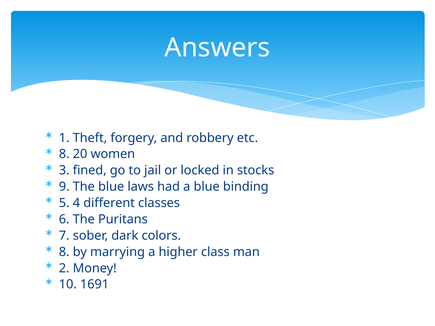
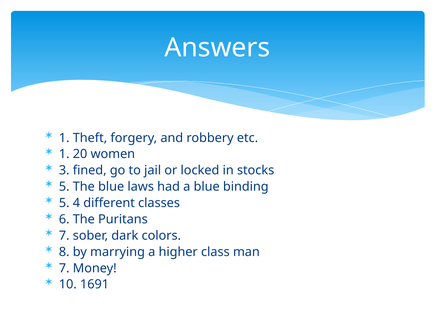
8: 8 -> 1 (64, 154)
9: 9 -> 5 (64, 187)
2: 2 -> 7 (64, 268)
